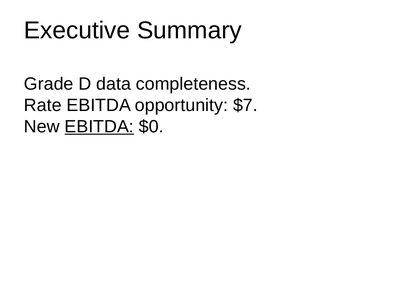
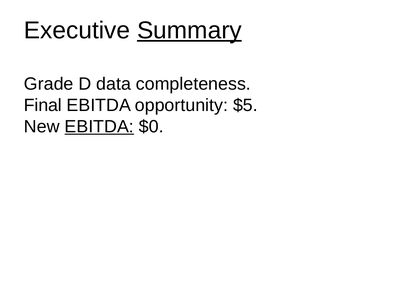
Summary underline: none -> present (189, 30)
Rate: Rate -> Final (43, 105)
$7: $7 -> $5 (245, 105)
